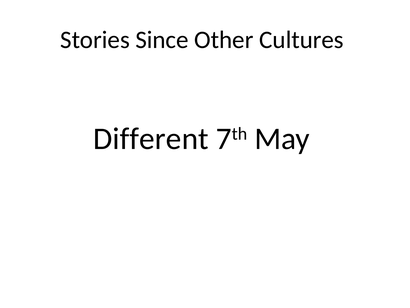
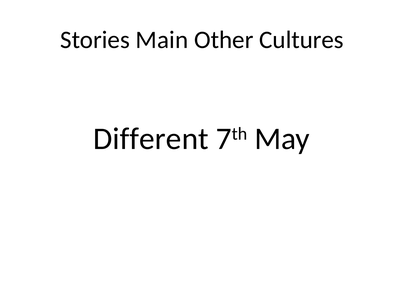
Since: Since -> Main (162, 40)
